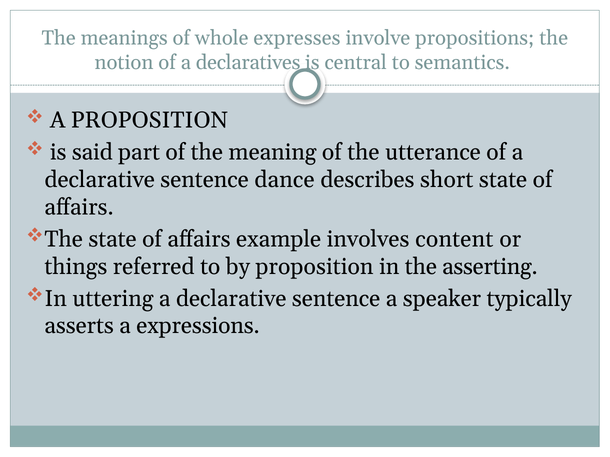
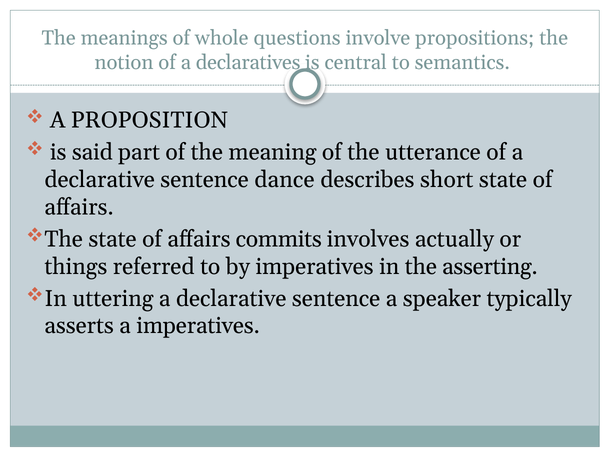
expresses: expresses -> questions (297, 38)
example: example -> commits (279, 239)
content: content -> actually (454, 239)
by proposition: proposition -> imperatives (315, 267)
a expressions: expressions -> imperatives (198, 326)
